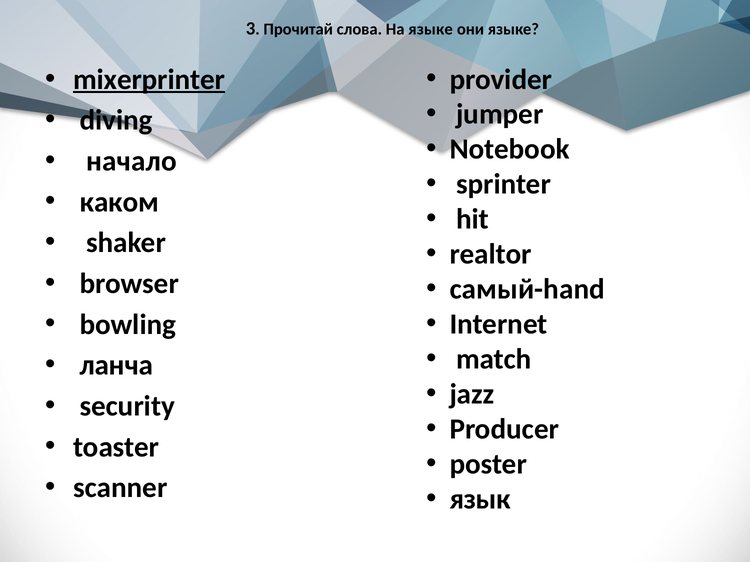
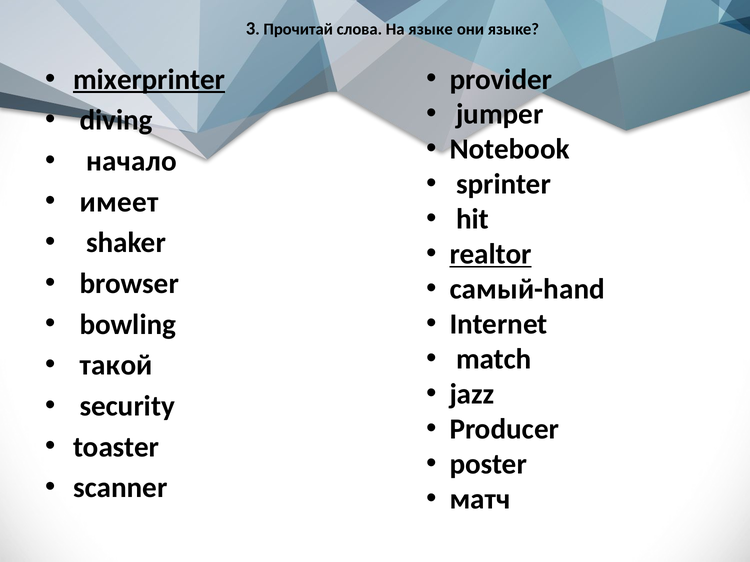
каком: каком -> имеет (119, 202)
realtor underline: none -> present (491, 255)
ланча: ланча -> такой (116, 366)
язык: язык -> матч (480, 500)
